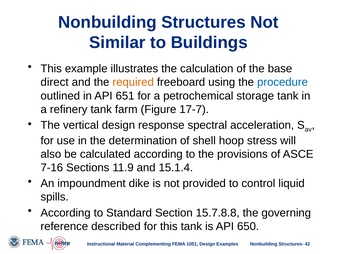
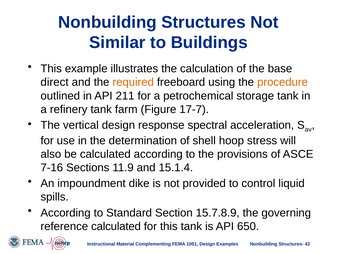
procedure colour: blue -> orange (282, 82)
651: 651 -> 211 (125, 96)
15.7.8.8: 15.7.8.8 -> 15.7.8.9 (218, 212)
reference described: described -> calculated (116, 226)
